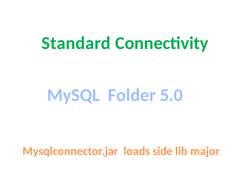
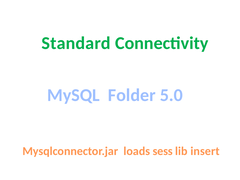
side: side -> sess (163, 151)
major: major -> insert (205, 151)
